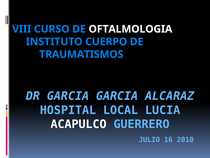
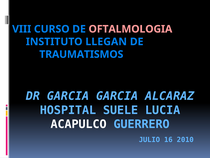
OFTALMOLOGIA colour: white -> pink (130, 29)
CUERPO: CUERPO -> LLEGAN (106, 42)
LOCAL: LOCAL -> SUELE (121, 110)
